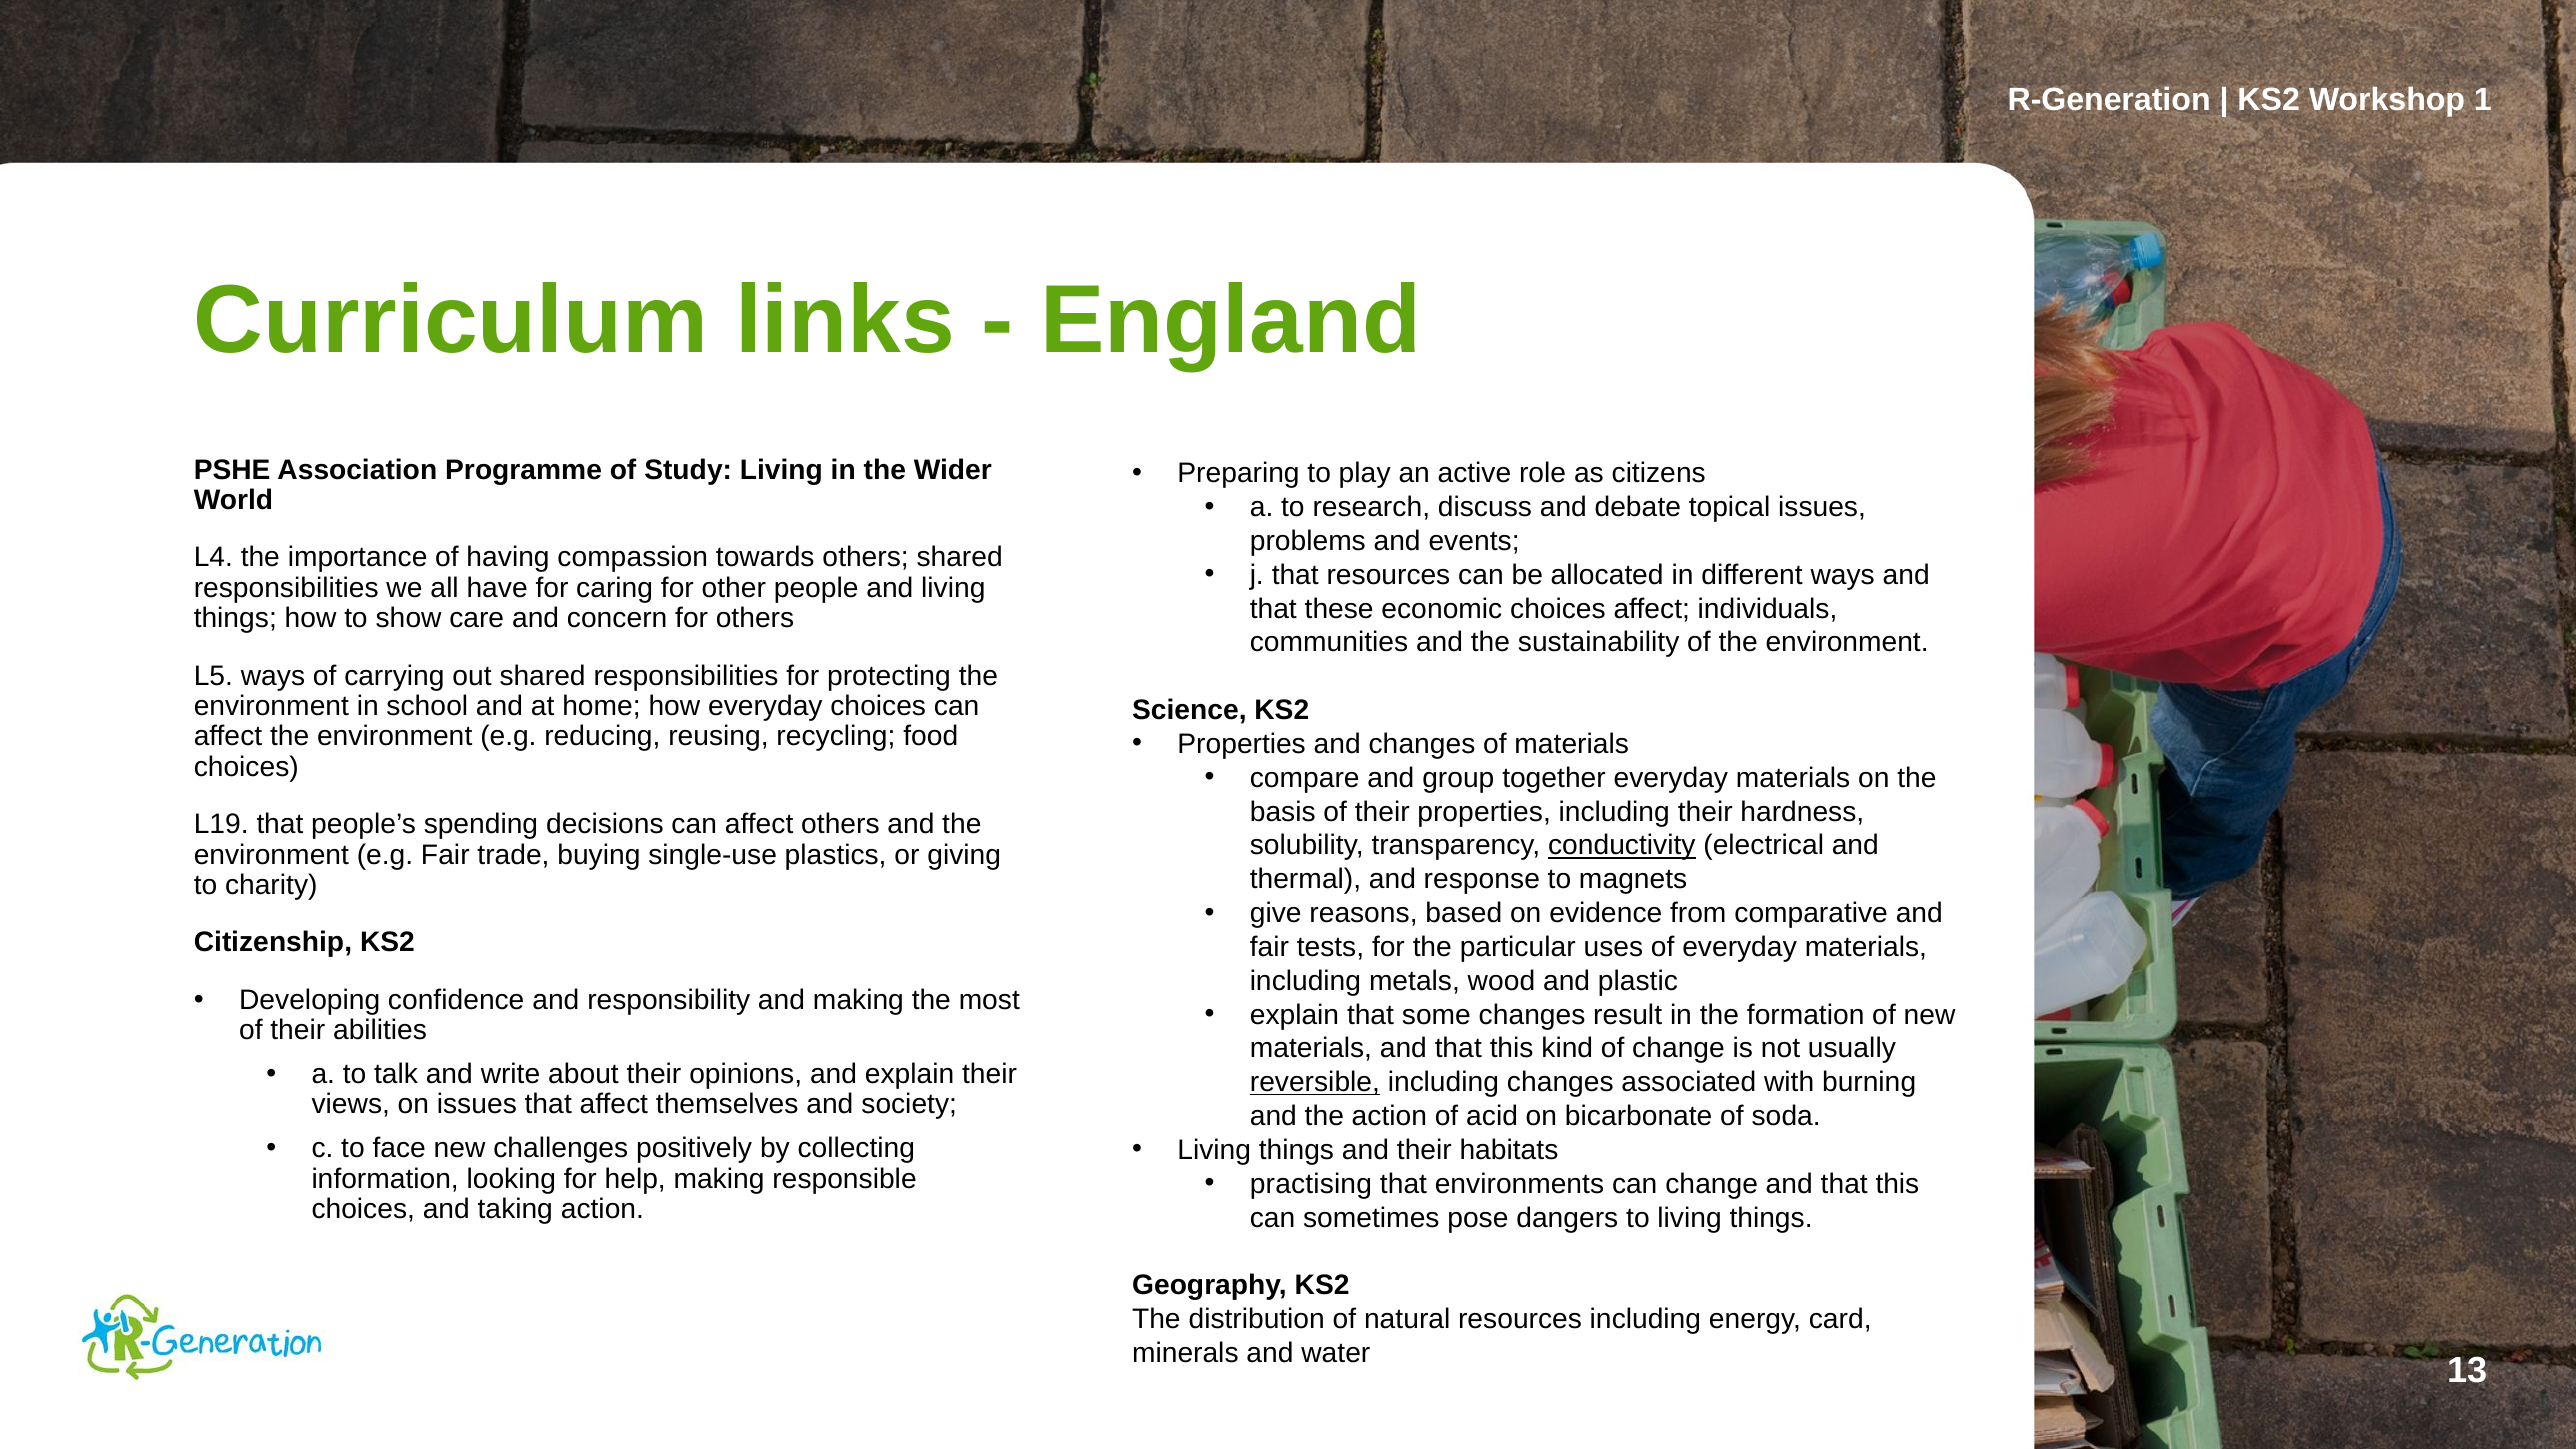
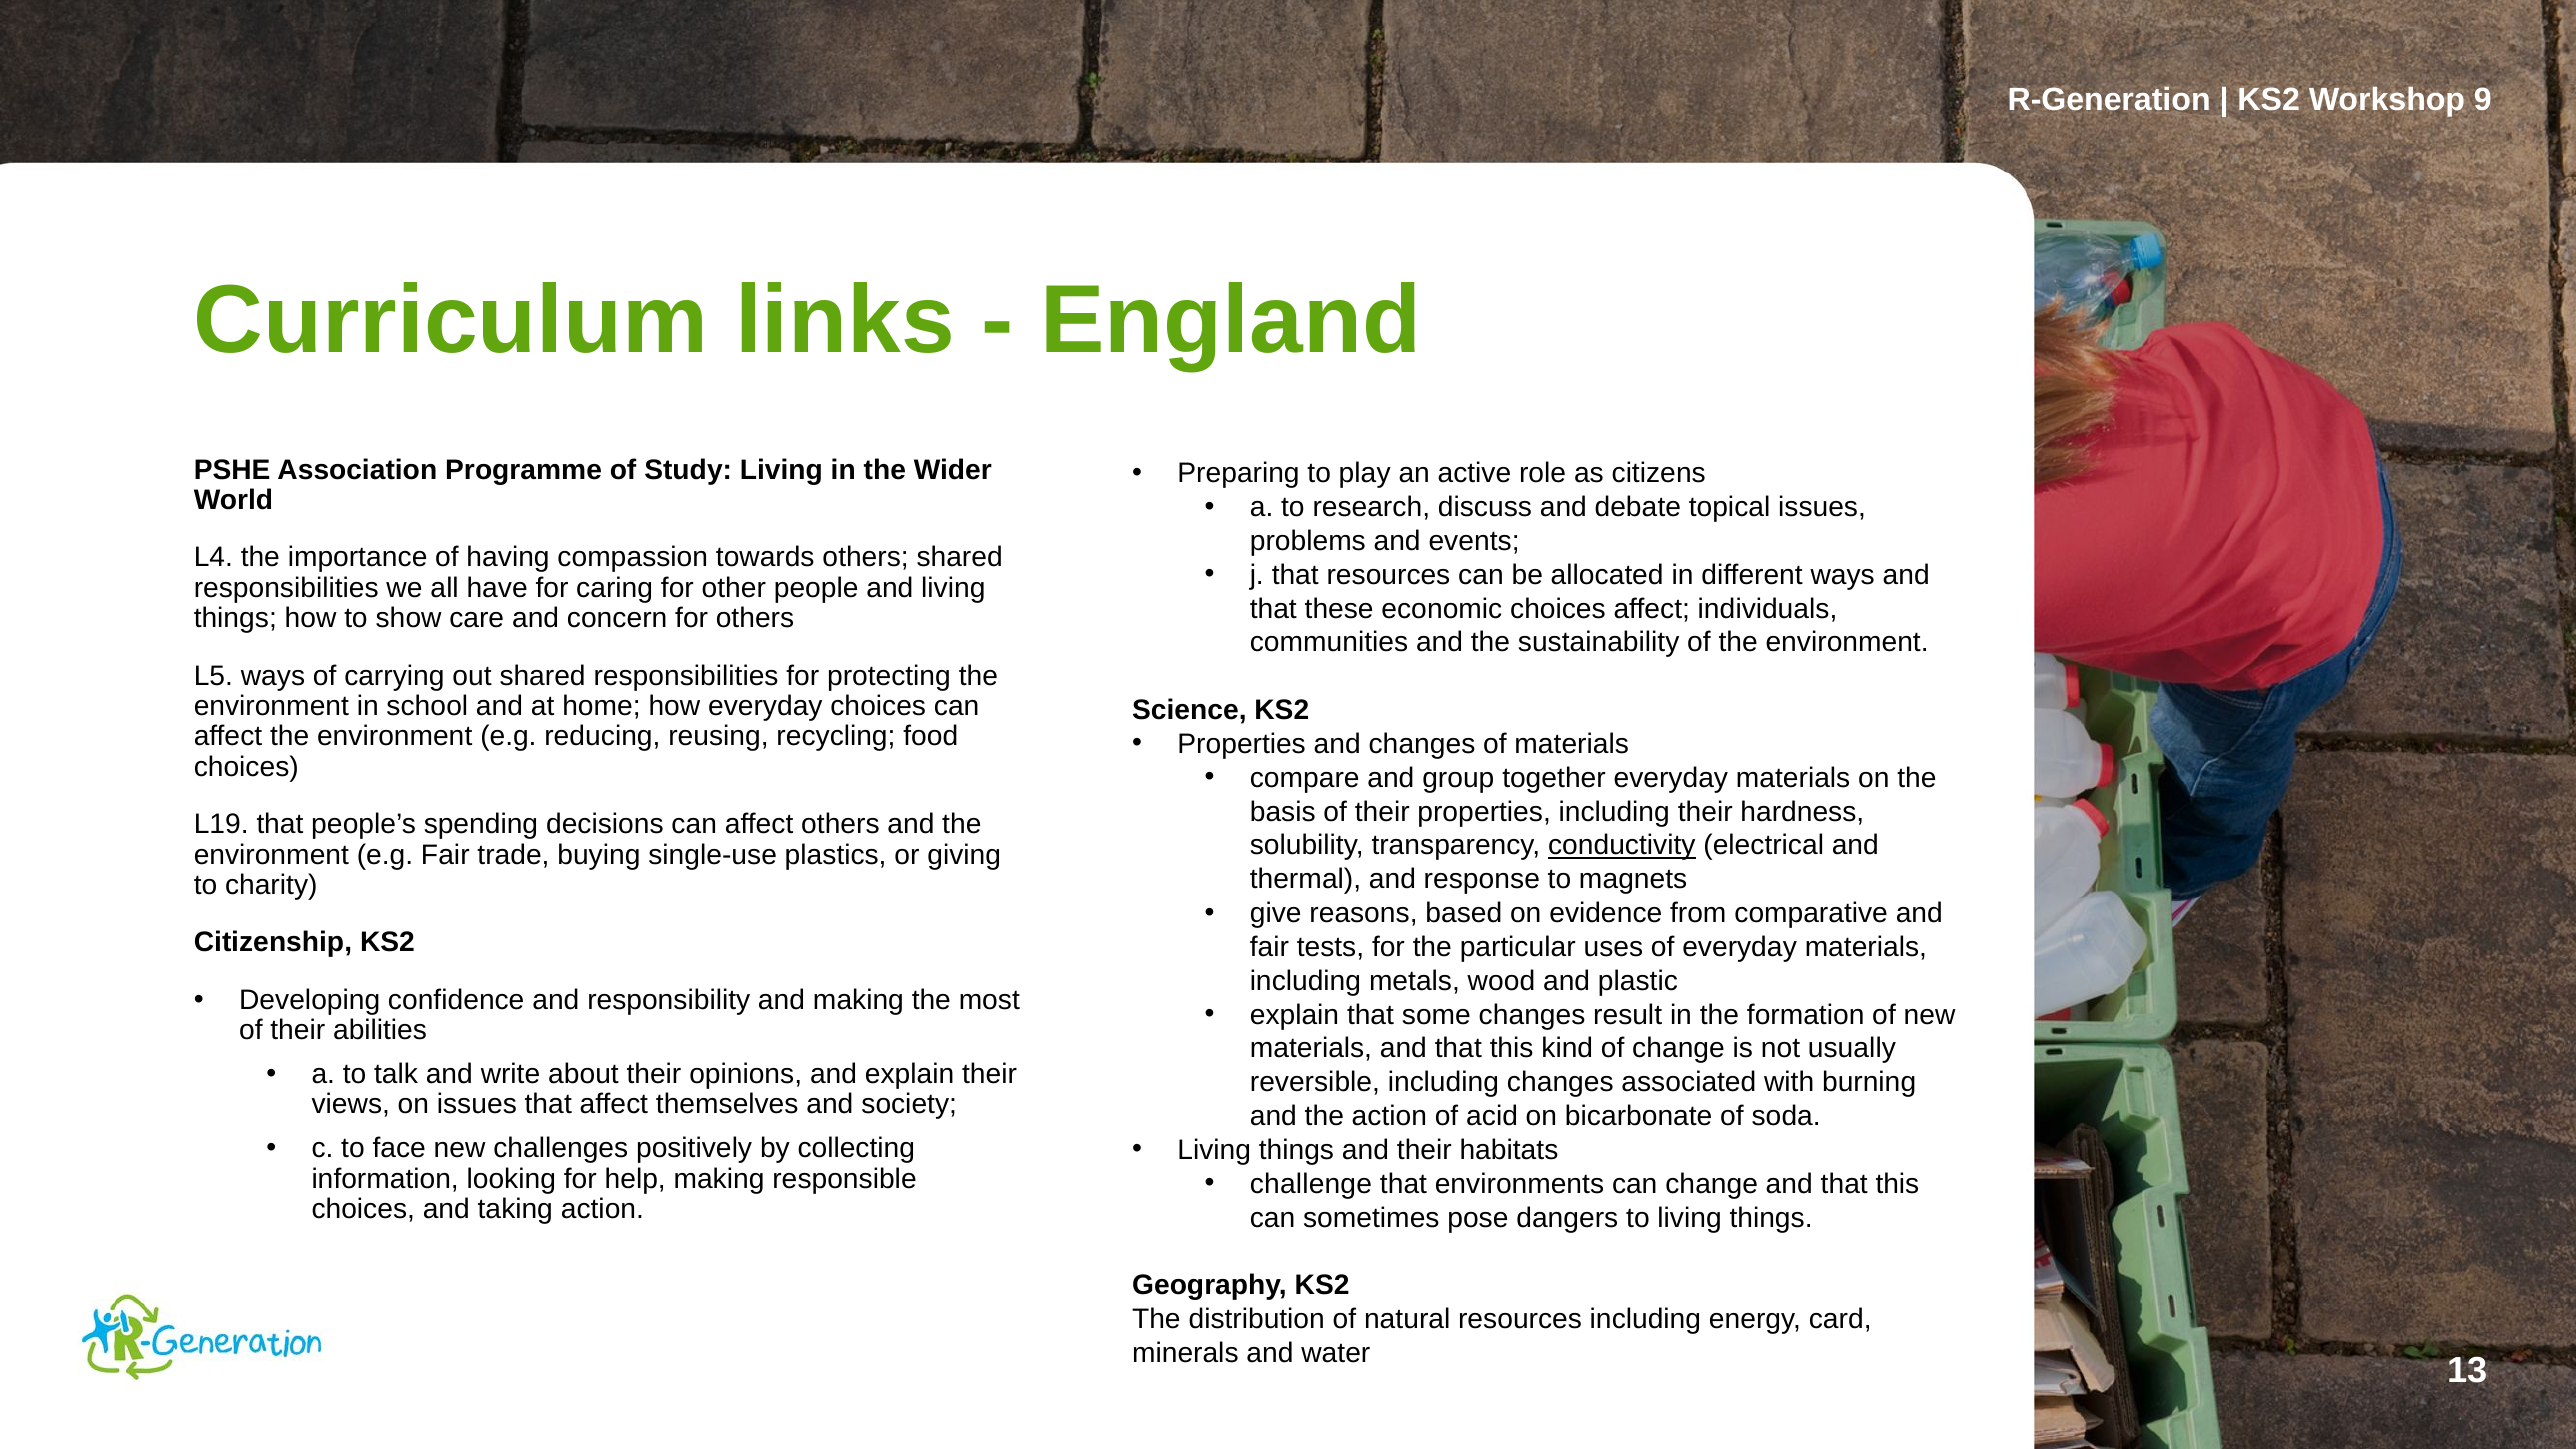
1: 1 -> 9 (2483, 100)
reversible underline: present -> none (1315, 1082)
practising: practising -> challenge (1311, 1184)
